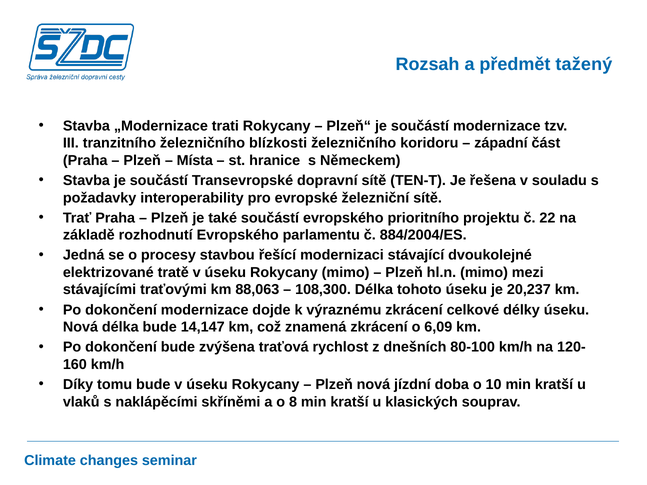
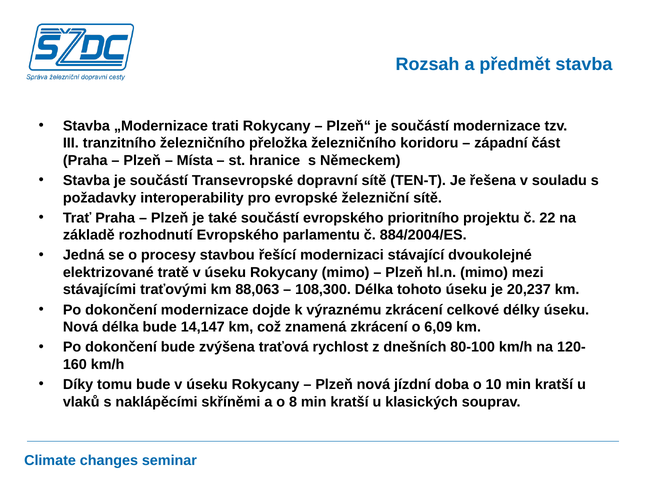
předmět tažený: tažený -> stavba (584, 64)
blízkosti: blízkosti -> přeložka (278, 143)
